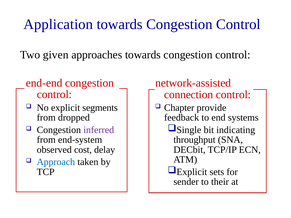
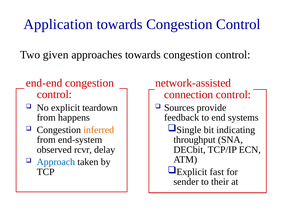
segments: segments -> teardown (100, 108)
Chapter: Chapter -> Sources (179, 108)
dropped: dropped -> happens (74, 118)
inferred colour: purple -> orange (99, 130)
cost: cost -> rcvr (83, 150)
sets: sets -> fast (217, 172)
